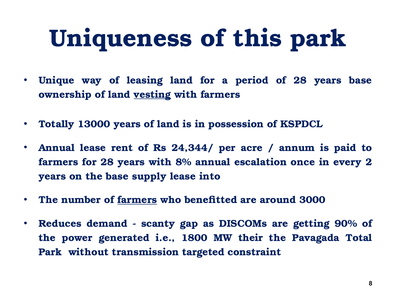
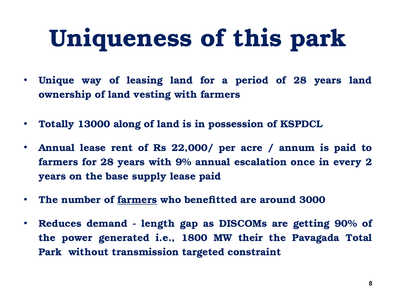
years base: base -> land (361, 80)
vesting underline: present -> none (152, 95)
13000 years: years -> along (127, 124)
24,344/: 24,344/ -> 22,000/ (193, 148)
8%: 8% -> 9% (184, 162)
lease into: into -> paid (210, 176)
scanty: scanty -> length (158, 224)
